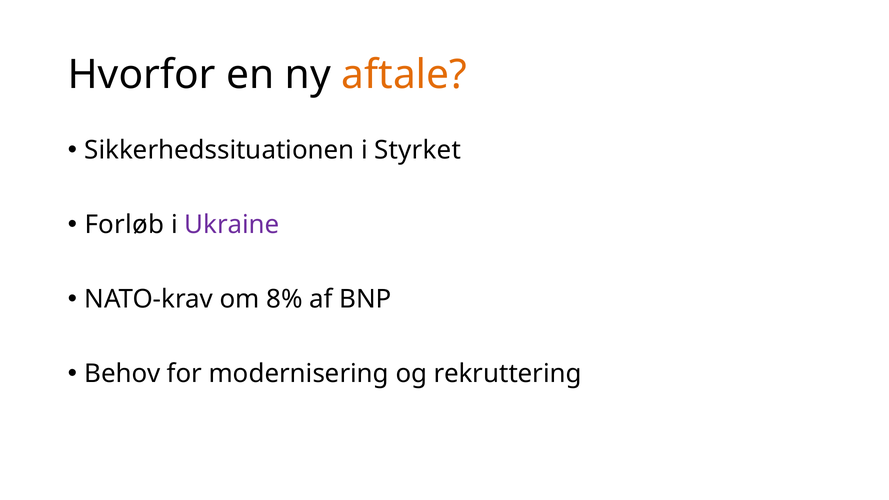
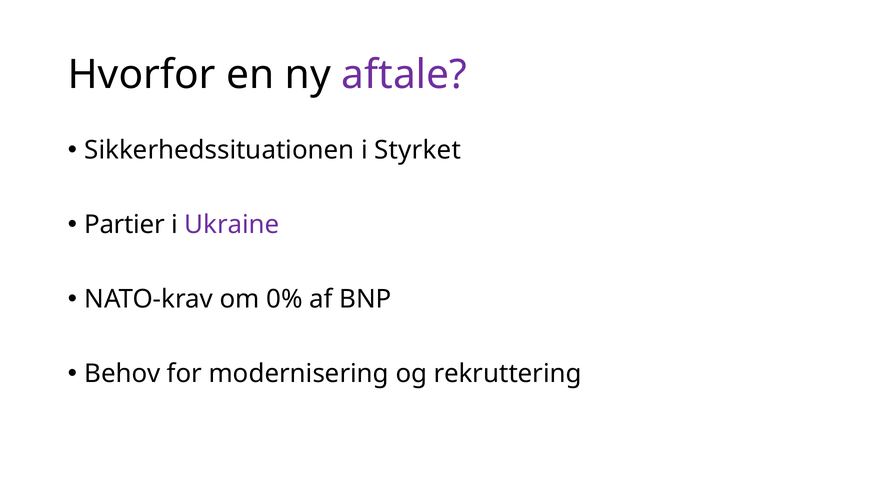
aftale colour: orange -> purple (404, 75)
Forløb: Forløb -> Partier (125, 225)
8%: 8% -> 0% (284, 299)
